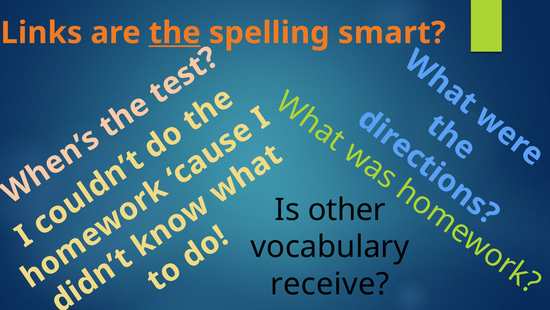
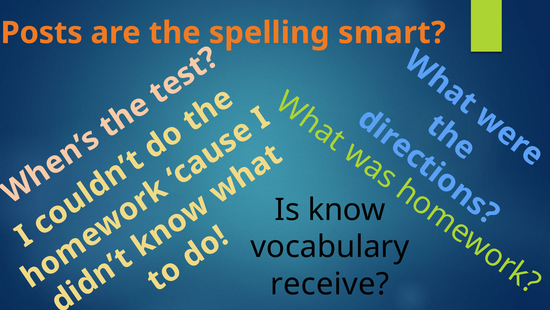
Links: Links -> Posts (42, 33)
the underline: present -> none (175, 33)
other: other -> know (347, 209)
